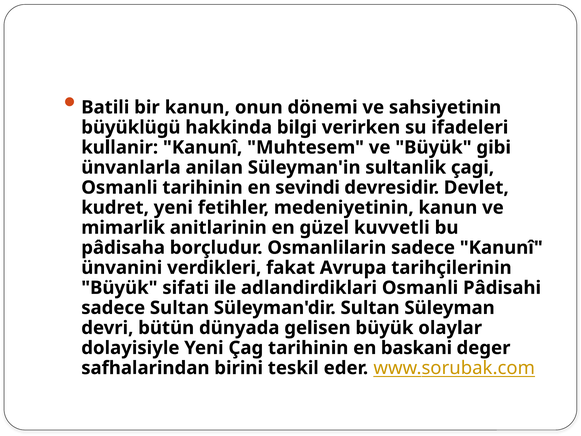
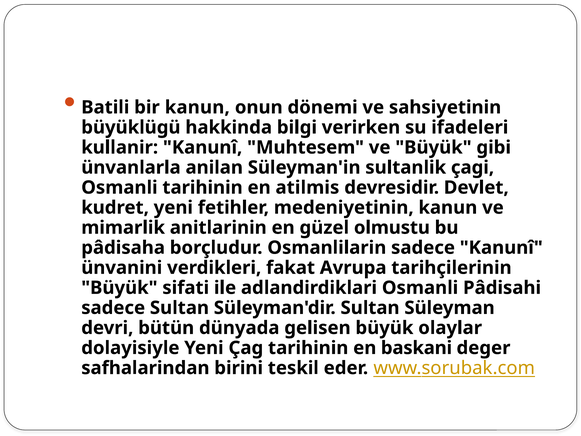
sevindi: sevindi -> atilmis (307, 187)
kuvvetli: kuvvetli -> olmustu (392, 228)
